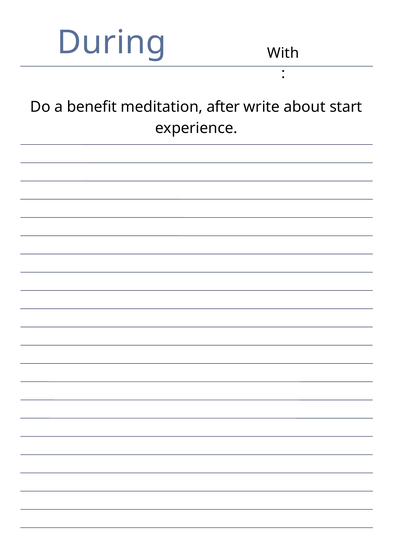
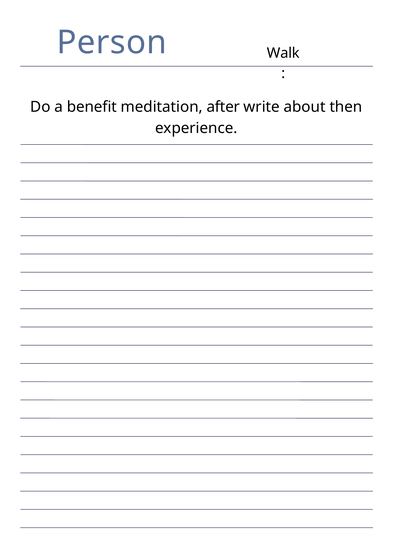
During: During -> Person (112, 42)
With: With -> Walk (283, 53)
start: start -> then (346, 107)
